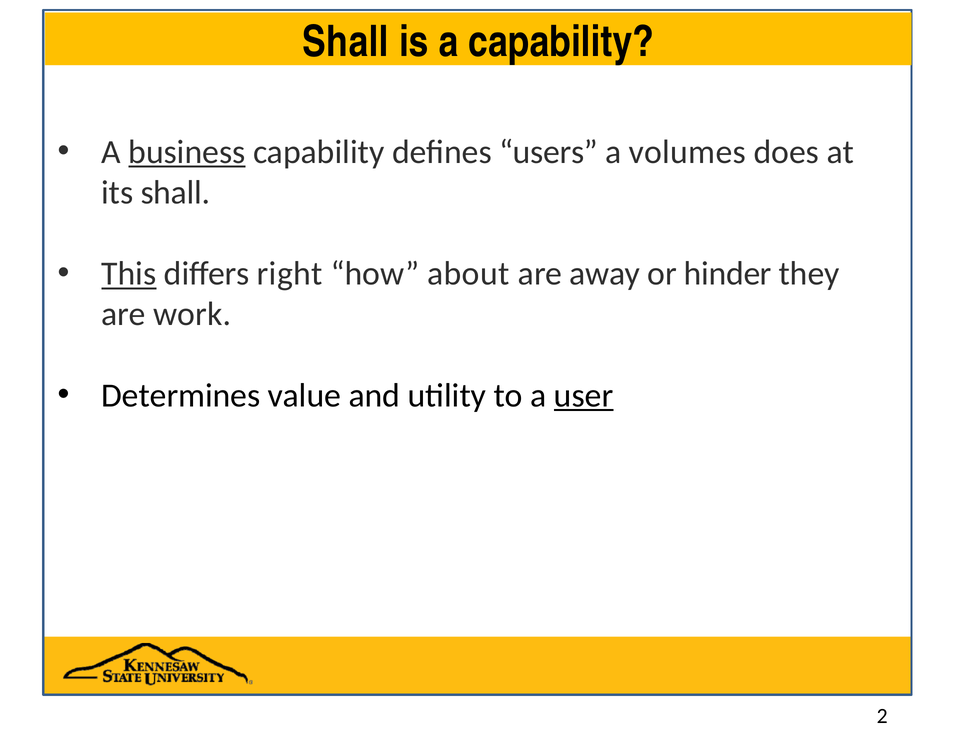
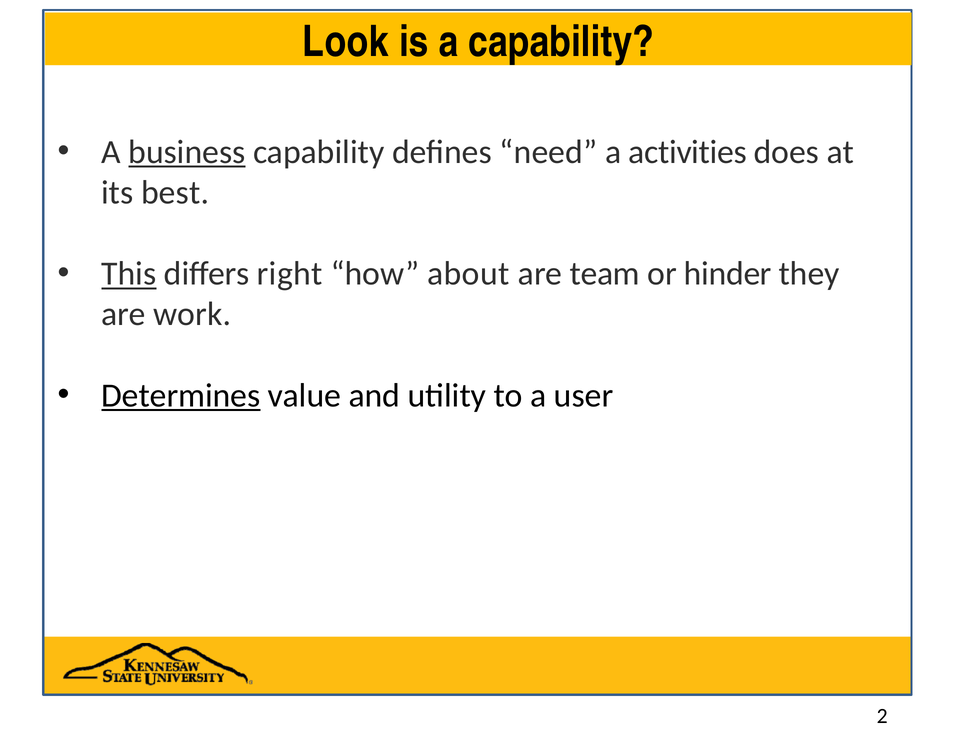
Shall: Shall -> Look (346, 42)
users: users -> need (548, 152)
volumes: volumes -> activities (688, 152)
its shall: shall -> best (175, 193)
away: away -> team (605, 274)
Determines underline: none -> present (181, 395)
user underline: present -> none (584, 395)
